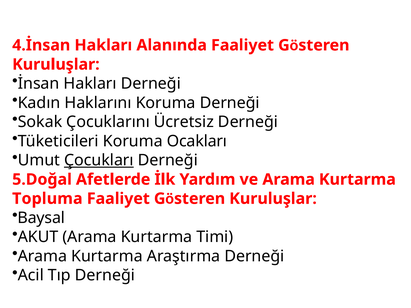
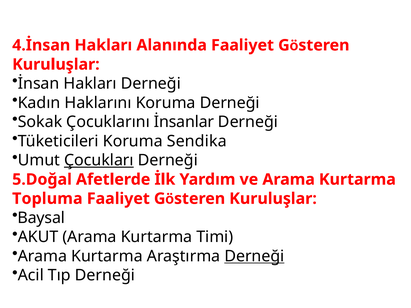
Ücretsiz: Ücretsiz -> İnsanlar (184, 122)
Ocakları: Ocakları -> Sendika (197, 141)
Derneği underline: none -> present (254, 256)
